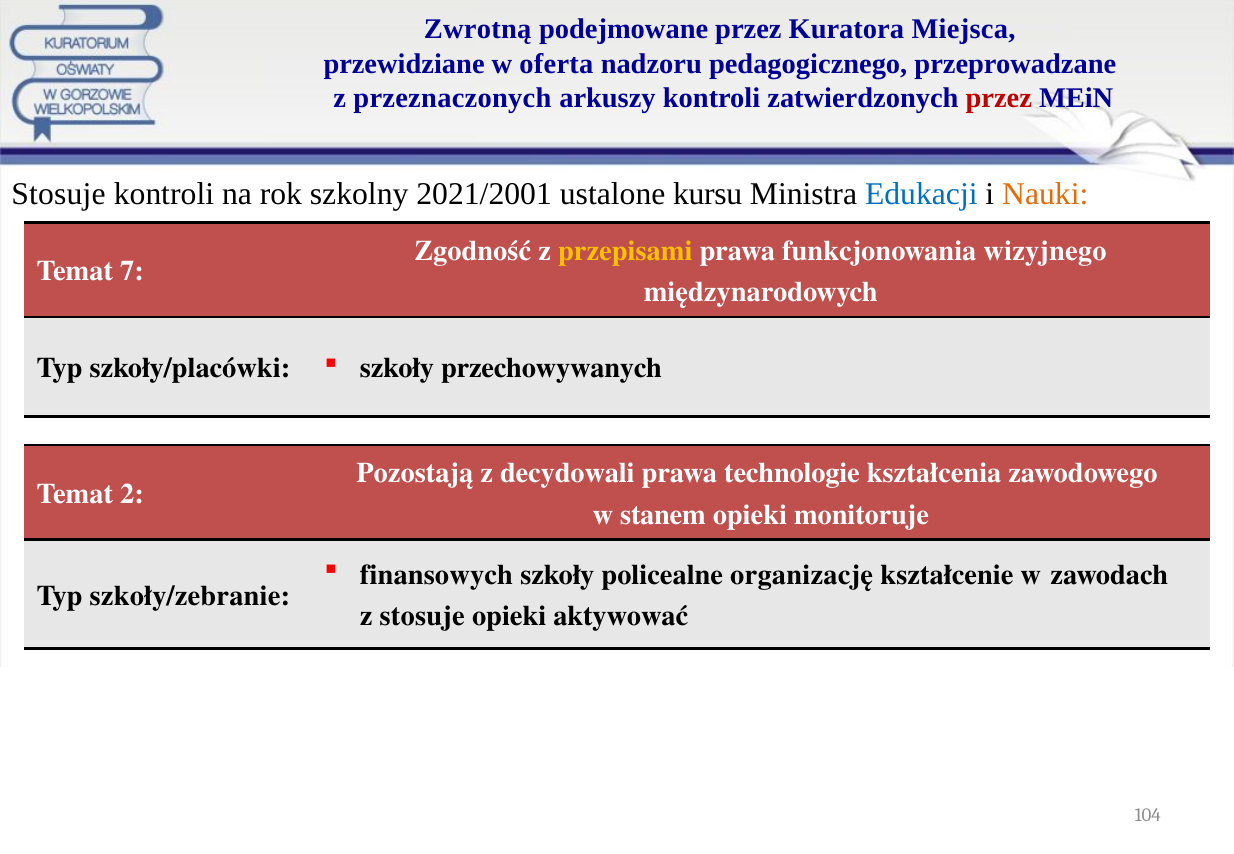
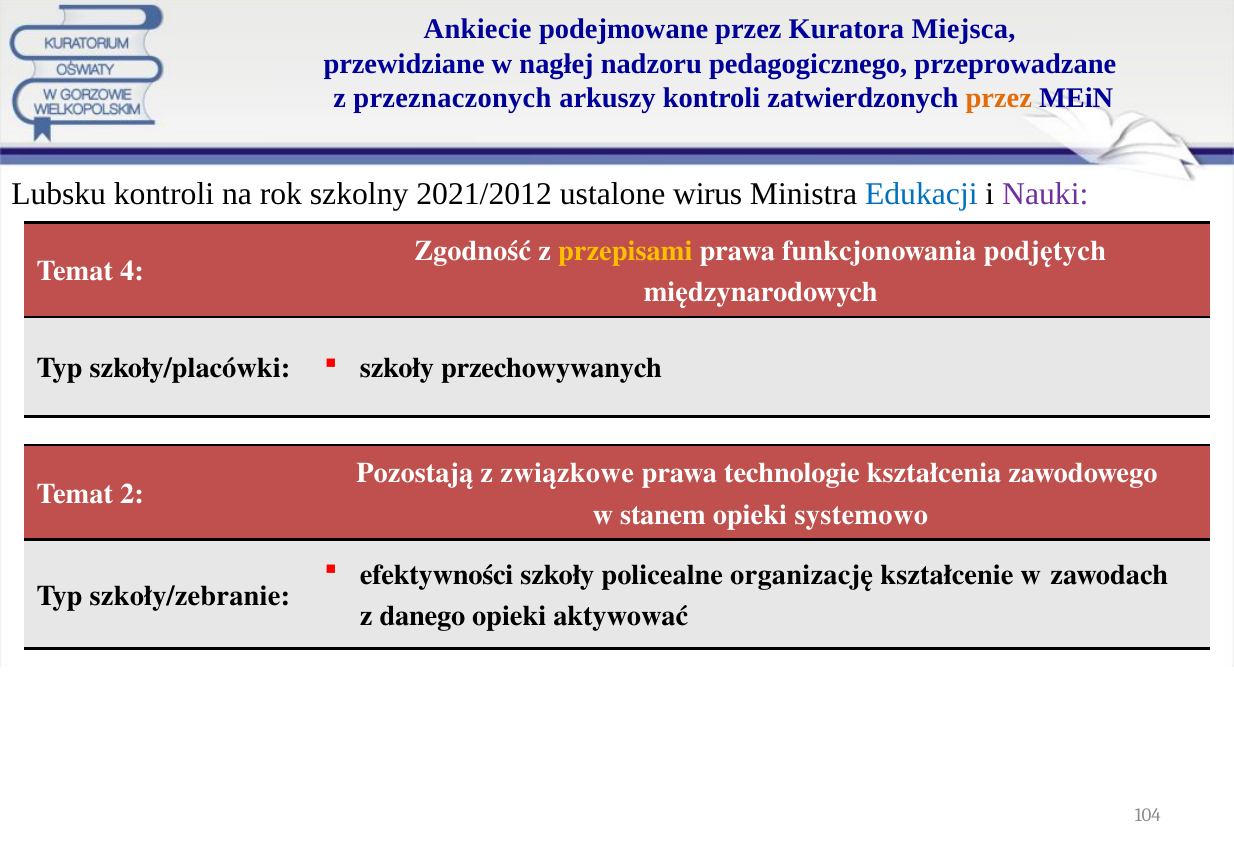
Zwrotną: Zwrotną -> Ankiecie (478, 29)
oferta: oferta -> nagłej (557, 64)
przez colour: red -> orange (999, 98)
Stosuje: Stosuje -> Lubsku (59, 194)
2021/2001: 2021/2001 -> 2021/2012 (484, 194)
kursu: kursu -> wirus (708, 194)
Nauki colour: orange -> purple (1045, 194)
wizyjnego: wizyjnego -> podjętych (1045, 251)
7: 7 -> 4 (132, 272)
decydowali: decydowali -> związkowe (567, 473)
monitoruje: monitoruje -> systemowo (861, 515)
finansowych: finansowych -> efektywności (437, 575)
z stosuje: stosuje -> danego (422, 617)
